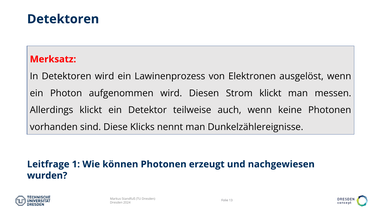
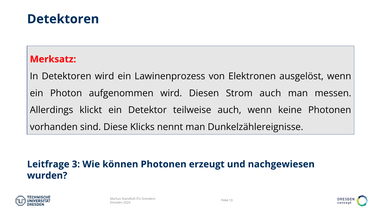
Strom klickt: klickt -> auch (270, 93)
1: 1 -> 3 (76, 164)
